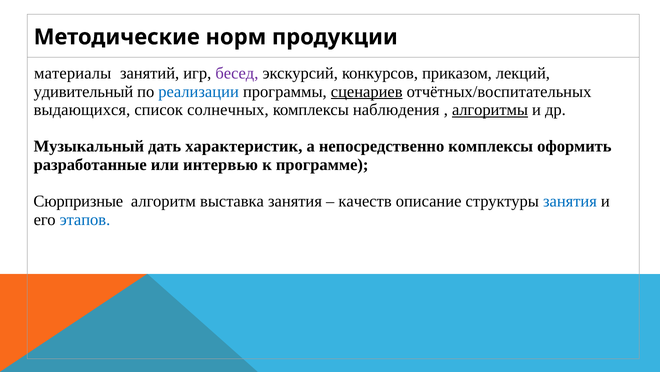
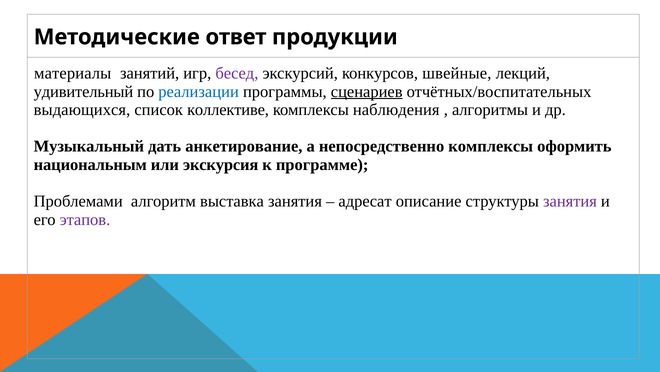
норм: норм -> ответ (236, 37)
приказом: приказом -> швейные (457, 73)
солнечных: солнечных -> коллективе (228, 110)
алгоритмы underline: present -> none (490, 110)
характеристик: характеристик -> анкетирование (244, 146)
разработанные: разработанные -> национальным (90, 165)
интервью: интервью -> экскурсия (221, 165)
Сюрпризные: Сюрпризные -> Проблемами (78, 201)
качеств: качеств -> адресат (365, 201)
занятия colour: blue -> purple (570, 201)
этапов colour: blue -> purple (85, 219)
